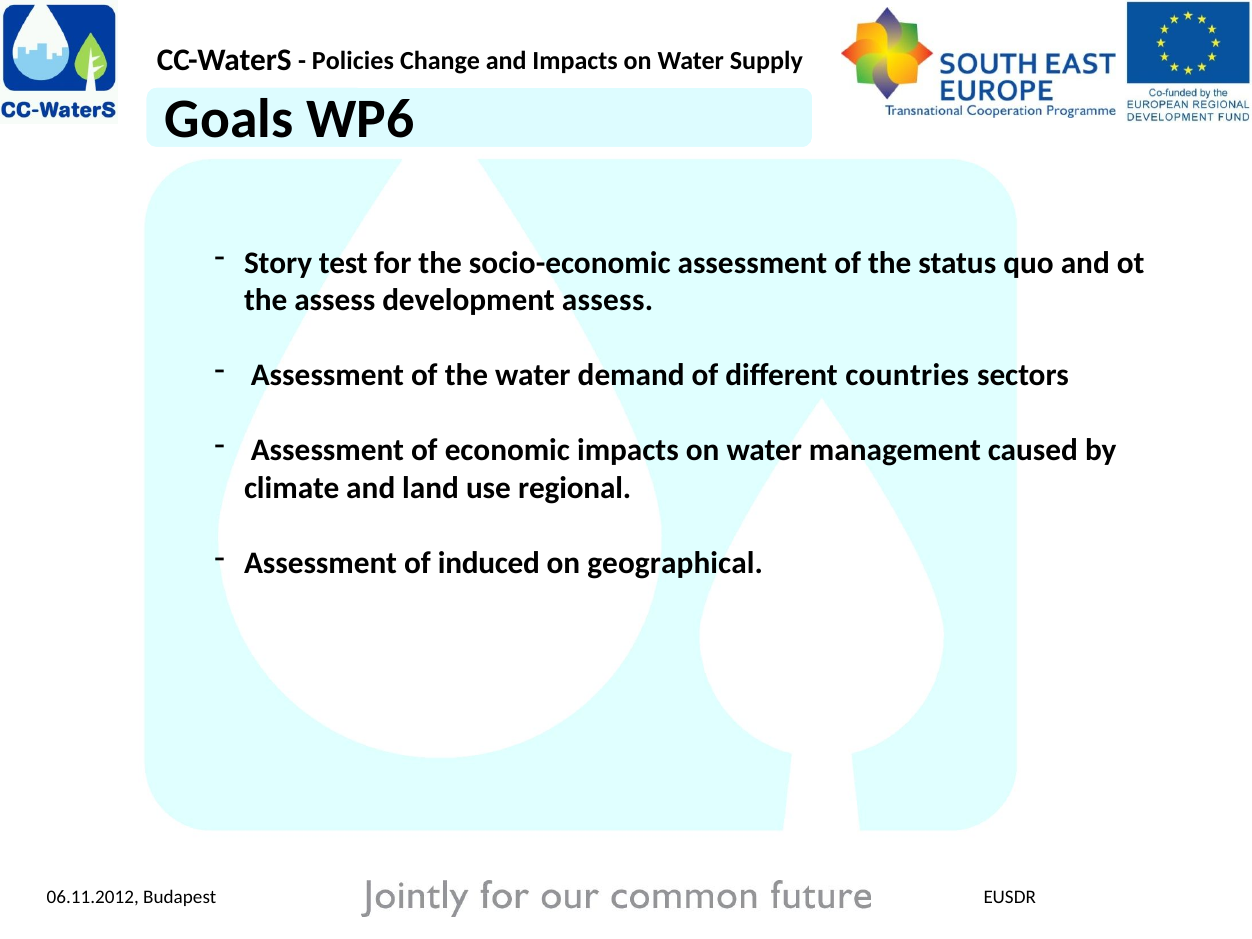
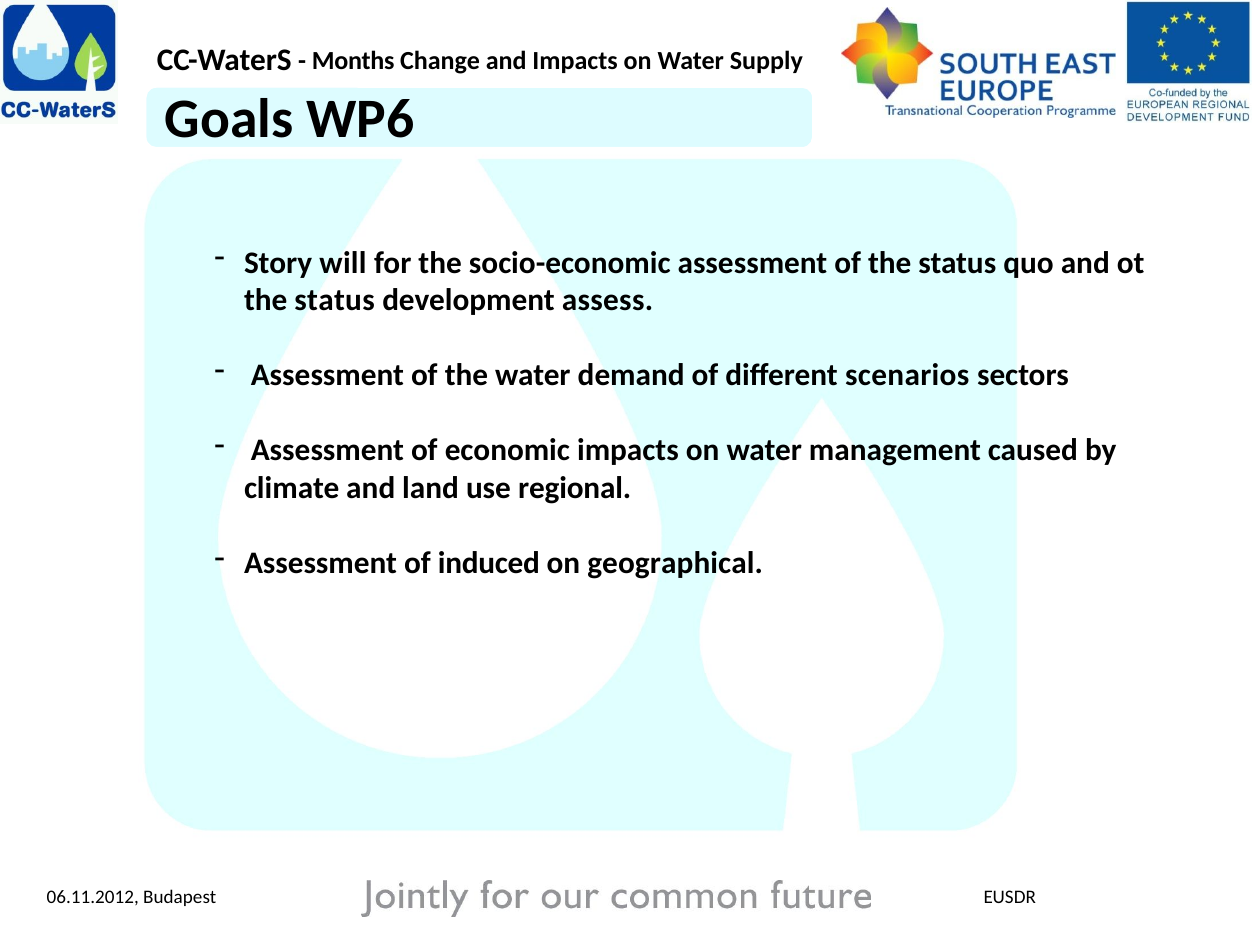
Policies: Policies -> Months (353, 61)
test: test -> will (343, 263)
assess: assess -> status (335, 300)
countries: countries -> scenarios (907, 375)
